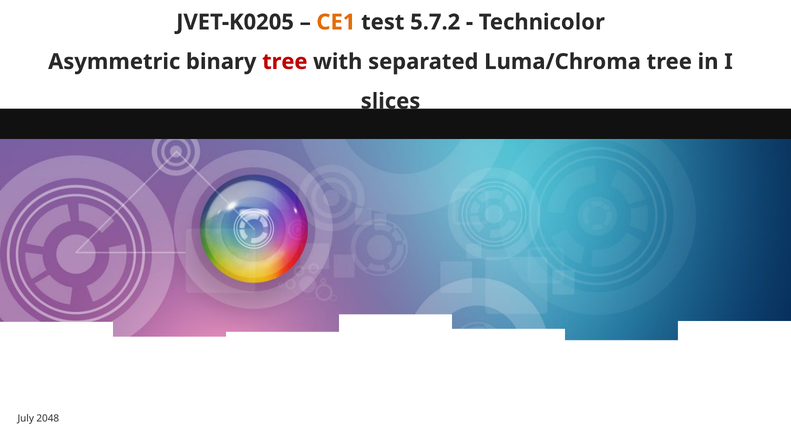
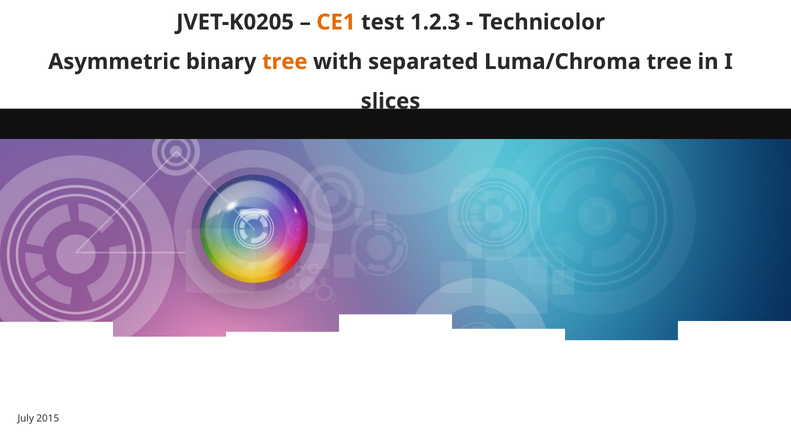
5.7.2: 5.7.2 -> 1.2.3 (435, 22)
tree colour: red -> orange (285, 62)
2048: 2048 -> 2015 (48, 419)
